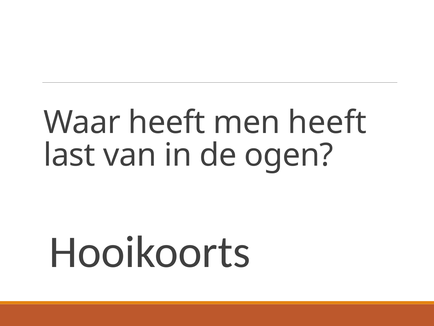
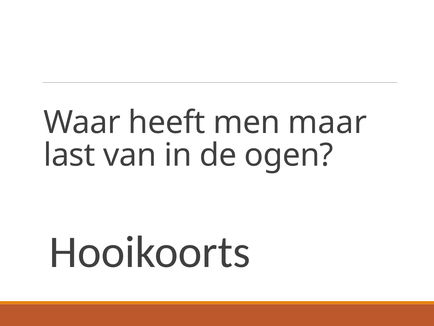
men heeft: heeft -> maar (327, 122)
